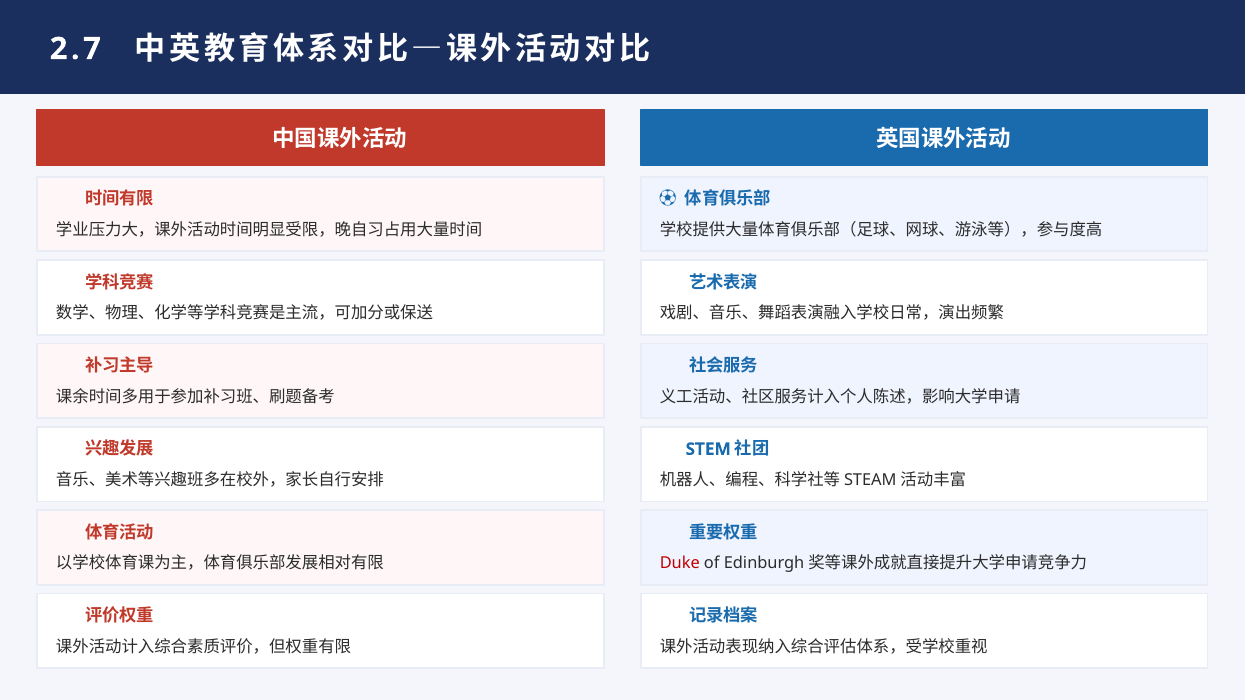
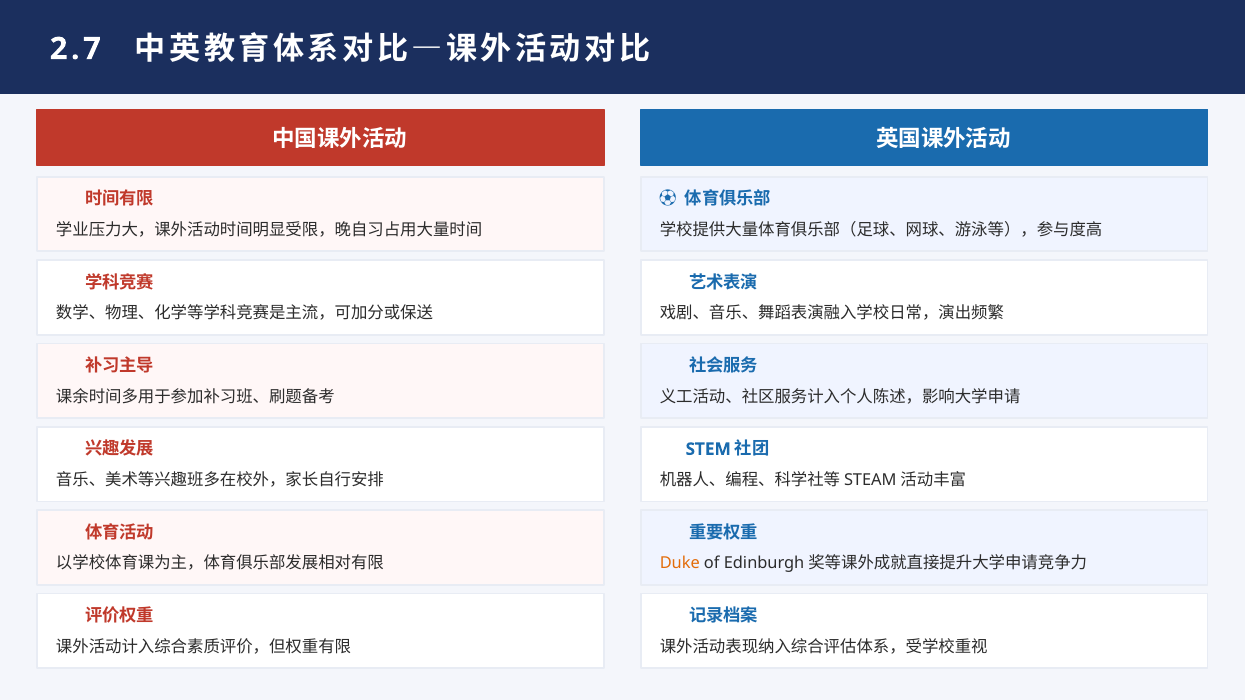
Duke colour: red -> orange (680, 564)
